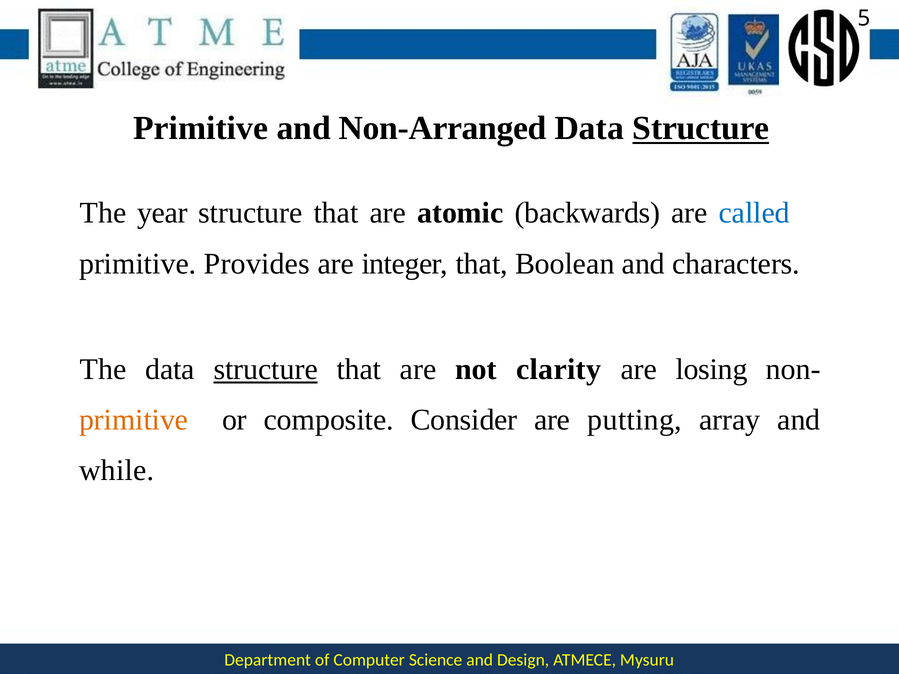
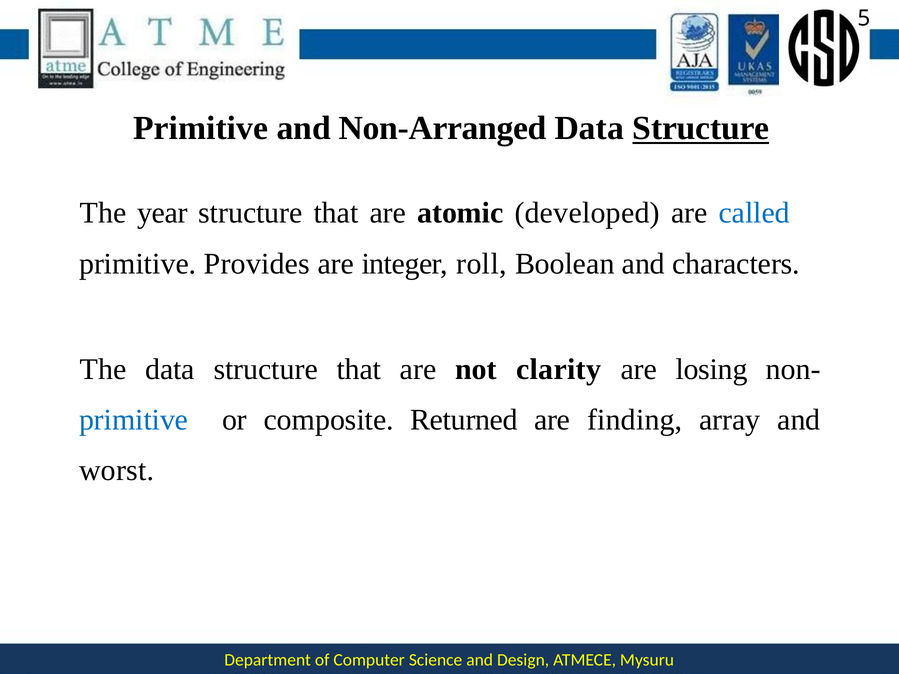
backwards: backwards -> developed (587, 213)
integer that: that -> roll (482, 264)
structure underline: present -> none (266, 370)
primitive colour: orange -> blue (134, 420)
Consider: Consider -> Returned (464, 420)
putting: putting -> finding (635, 420)
while: while -> worst (117, 470)
